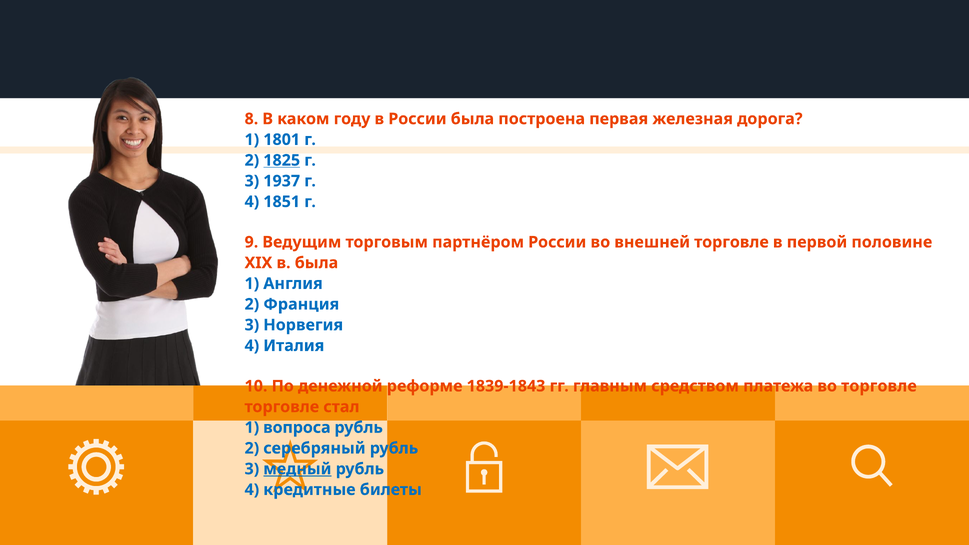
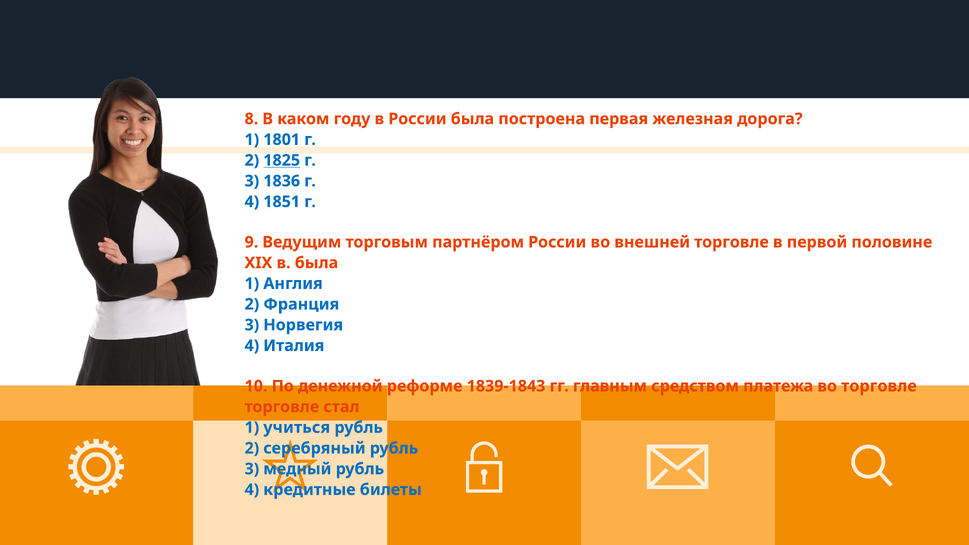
1937: 1937 -> 1836 (282, 181)
вопроса: вопроса -> учиться (297, 428)
медный underline: present -> none (297, 469)
